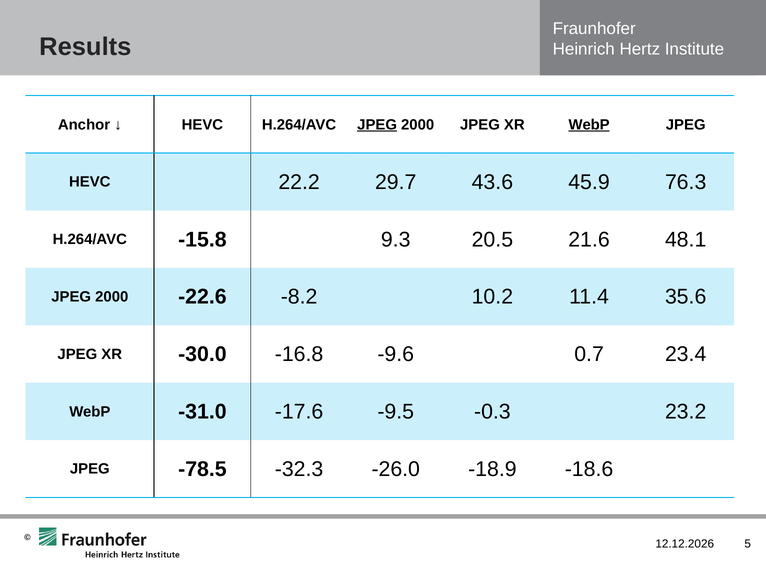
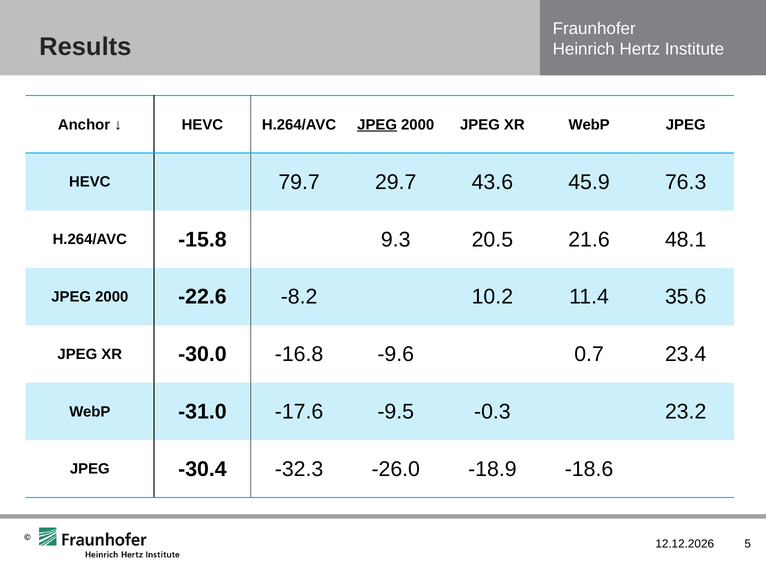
WebP underline: present -> none (589, 125)
22.2: 22.2 -> 79.7 (299, 182)
-78.5: -78.5 -> -30.4 (202, 470)
